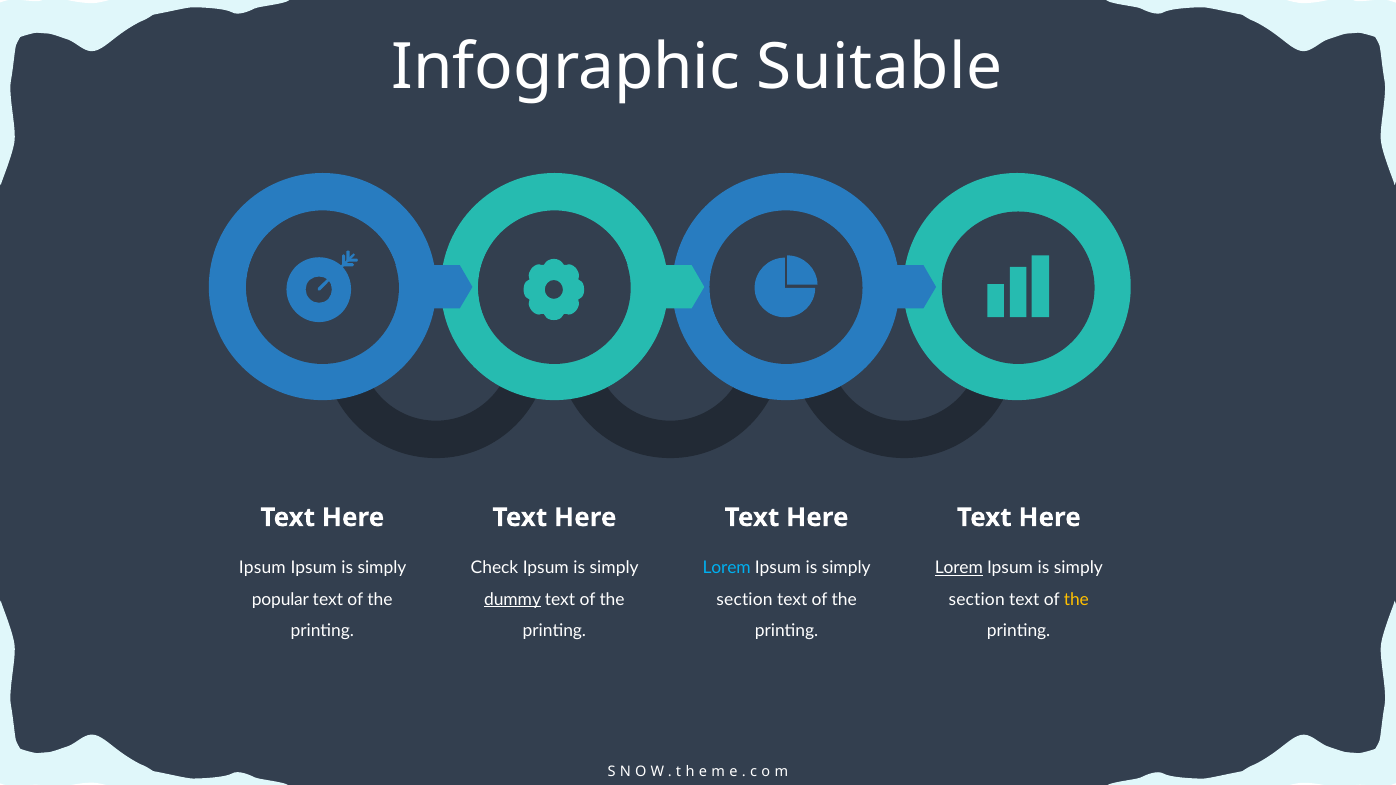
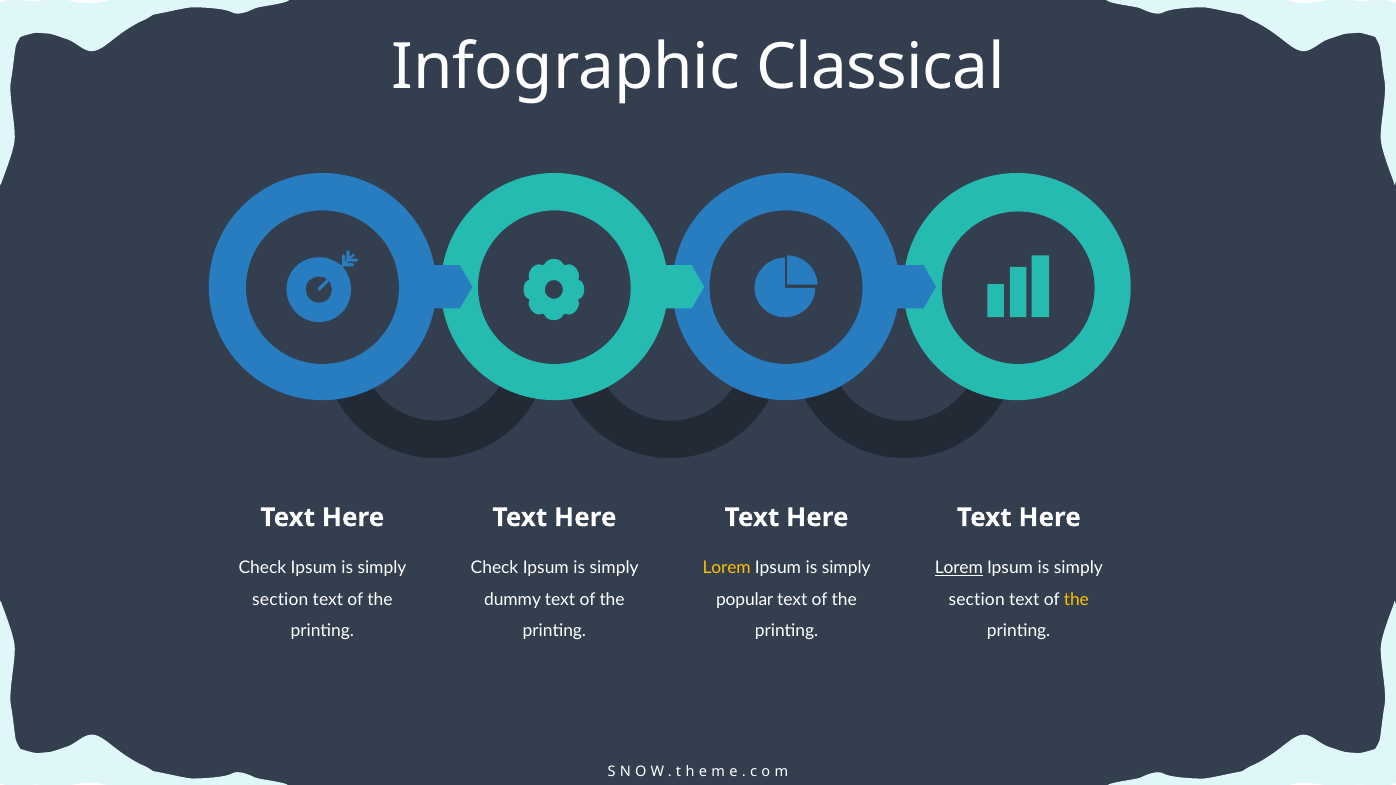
Suitable: Suitable -> Classical (880, 68)
Ipsum: Ipsum -> Check (262, 568)
Lorem colour: light blue -> yellow (727, 568)
popular: popular -> section (280, 600)
dummy underline: present -> none (513, 600)
section: section -> popular (745, 600)
